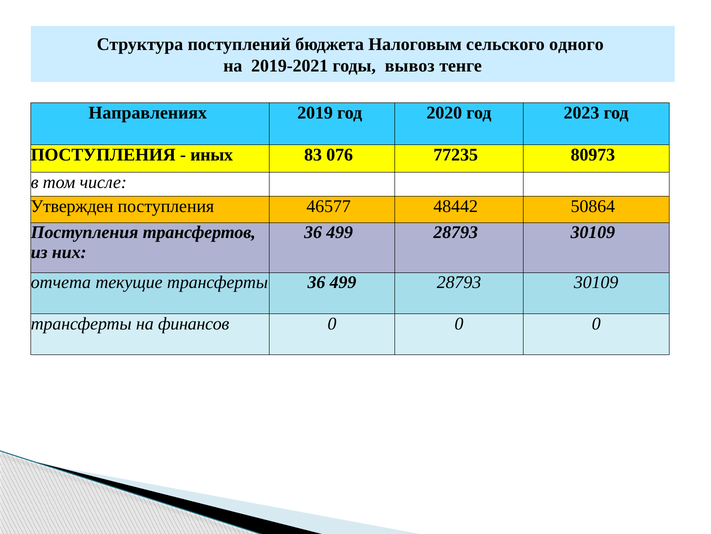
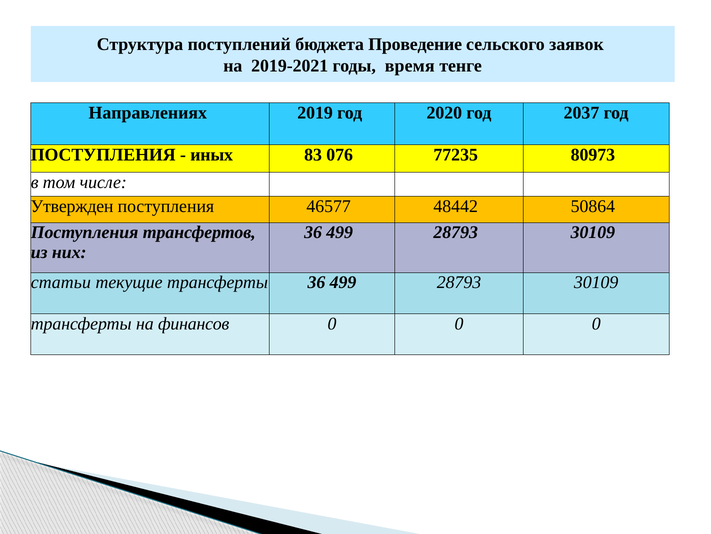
Налоговым: Налоговым -> Проведение (415, 44)
одного: одного -> заявок (576, 44)
вывоз: вывоз -> время (410, 66)
2023: 2023 -> 2037 (582, 113)
отчета: отчета -> статьи (61, 282)
